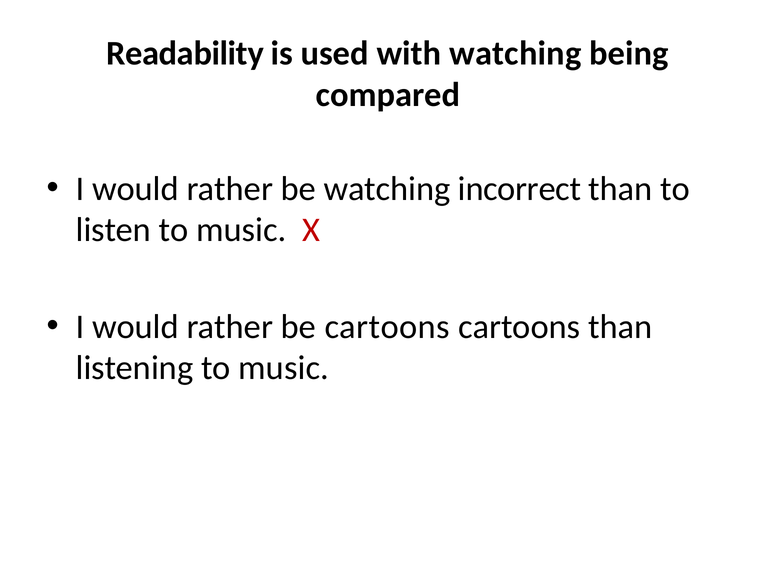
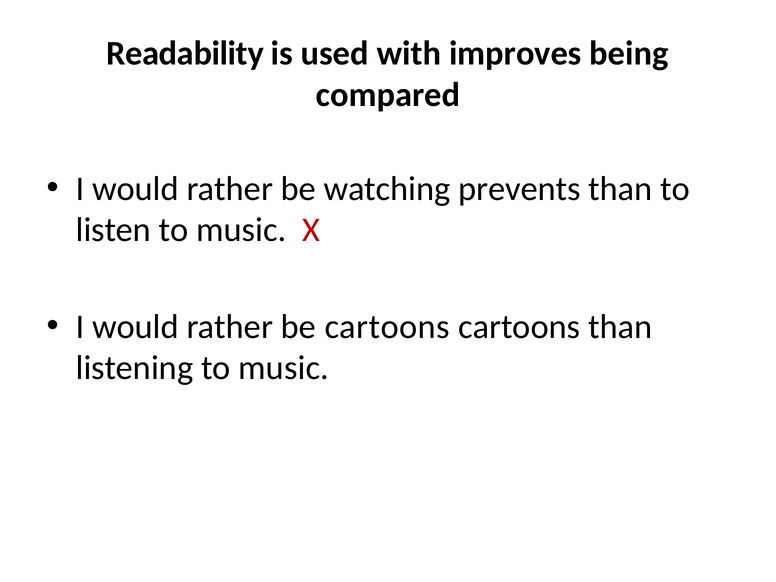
with watching: watching -> improves (515, 54)
incorrect: incorrect -> prevents (519, 189)
